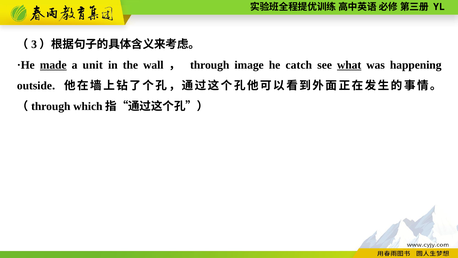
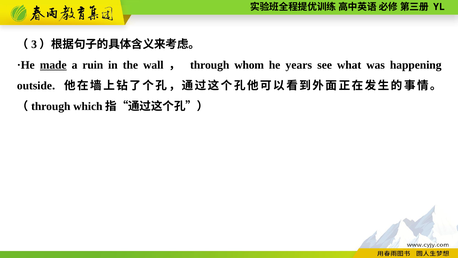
unit: unit -> ruin (93, 65)
image: image -> whom (249, 65)
catch: catch -> years (299, 65)
what underline: present -> none (349, 65)
